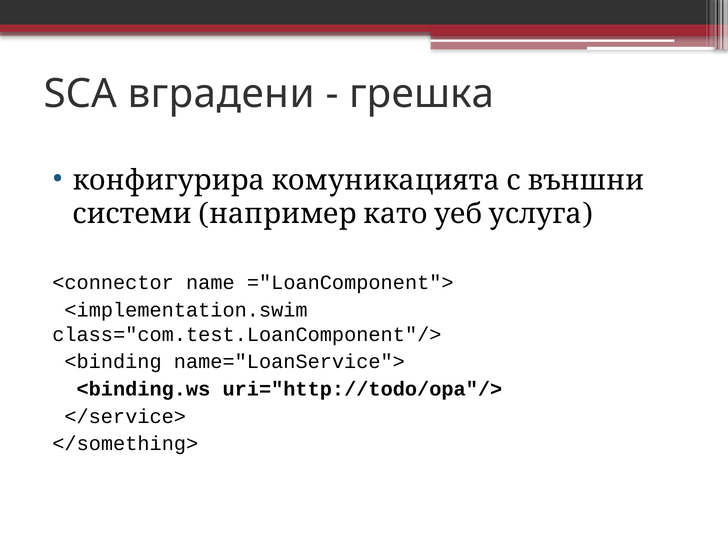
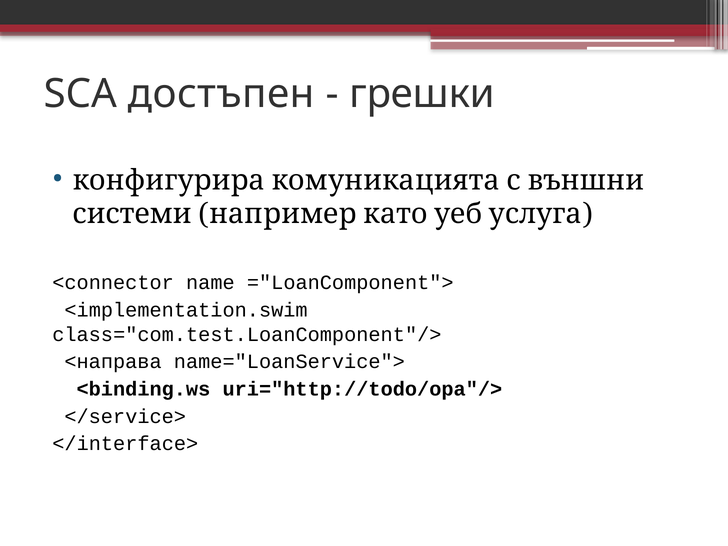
вградени: вградени -> достъпен (221, 94)
грешка: грешка -> грешки (422, 94)
<binding: <binding -> <направа (113, 362)
</something>: </something> -> </interface> (125, 444)
